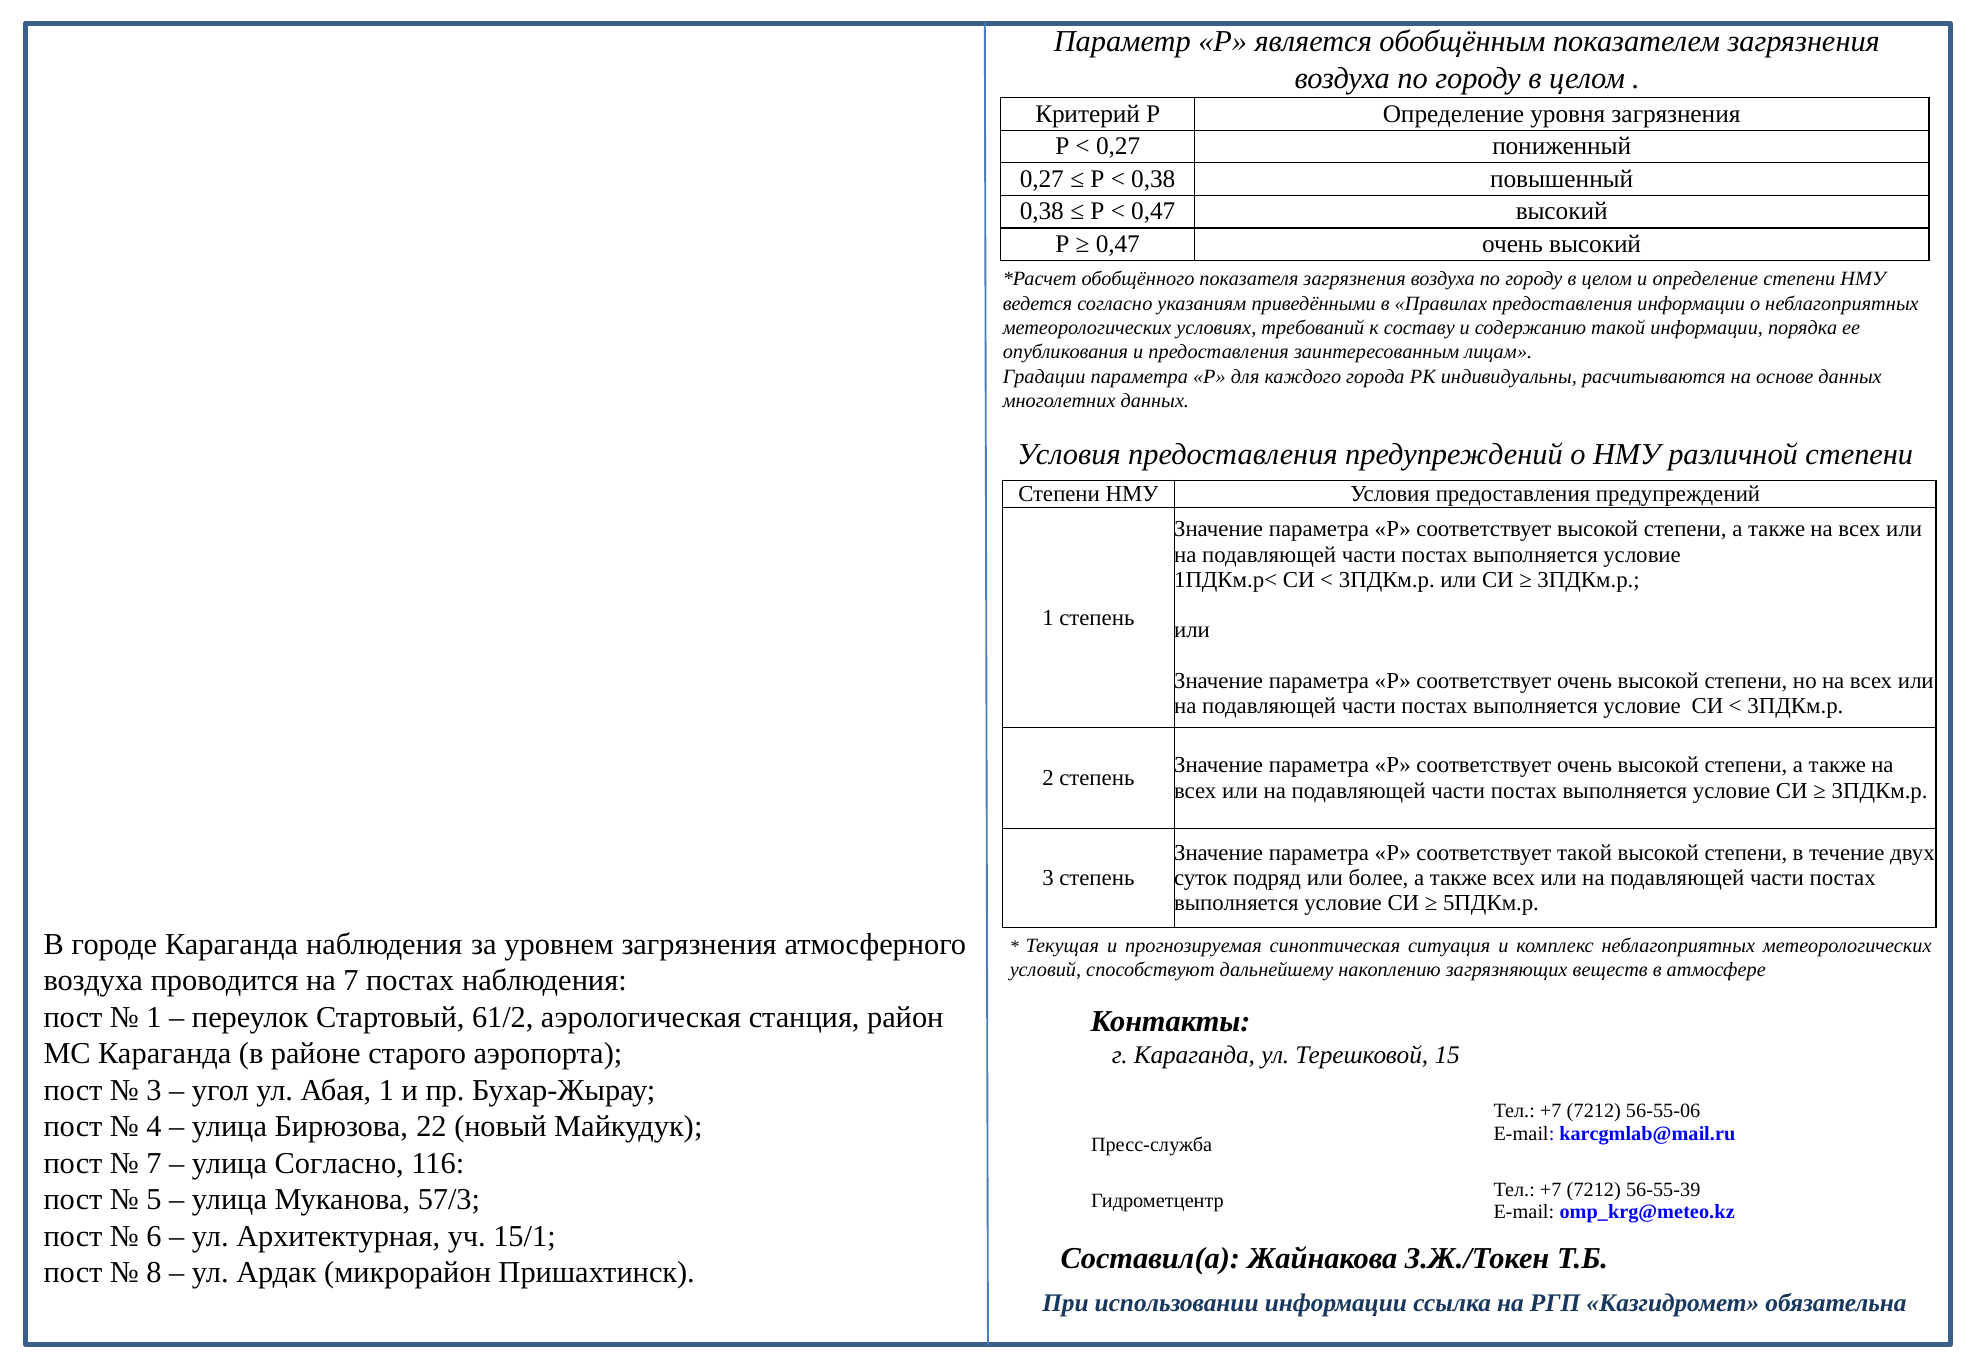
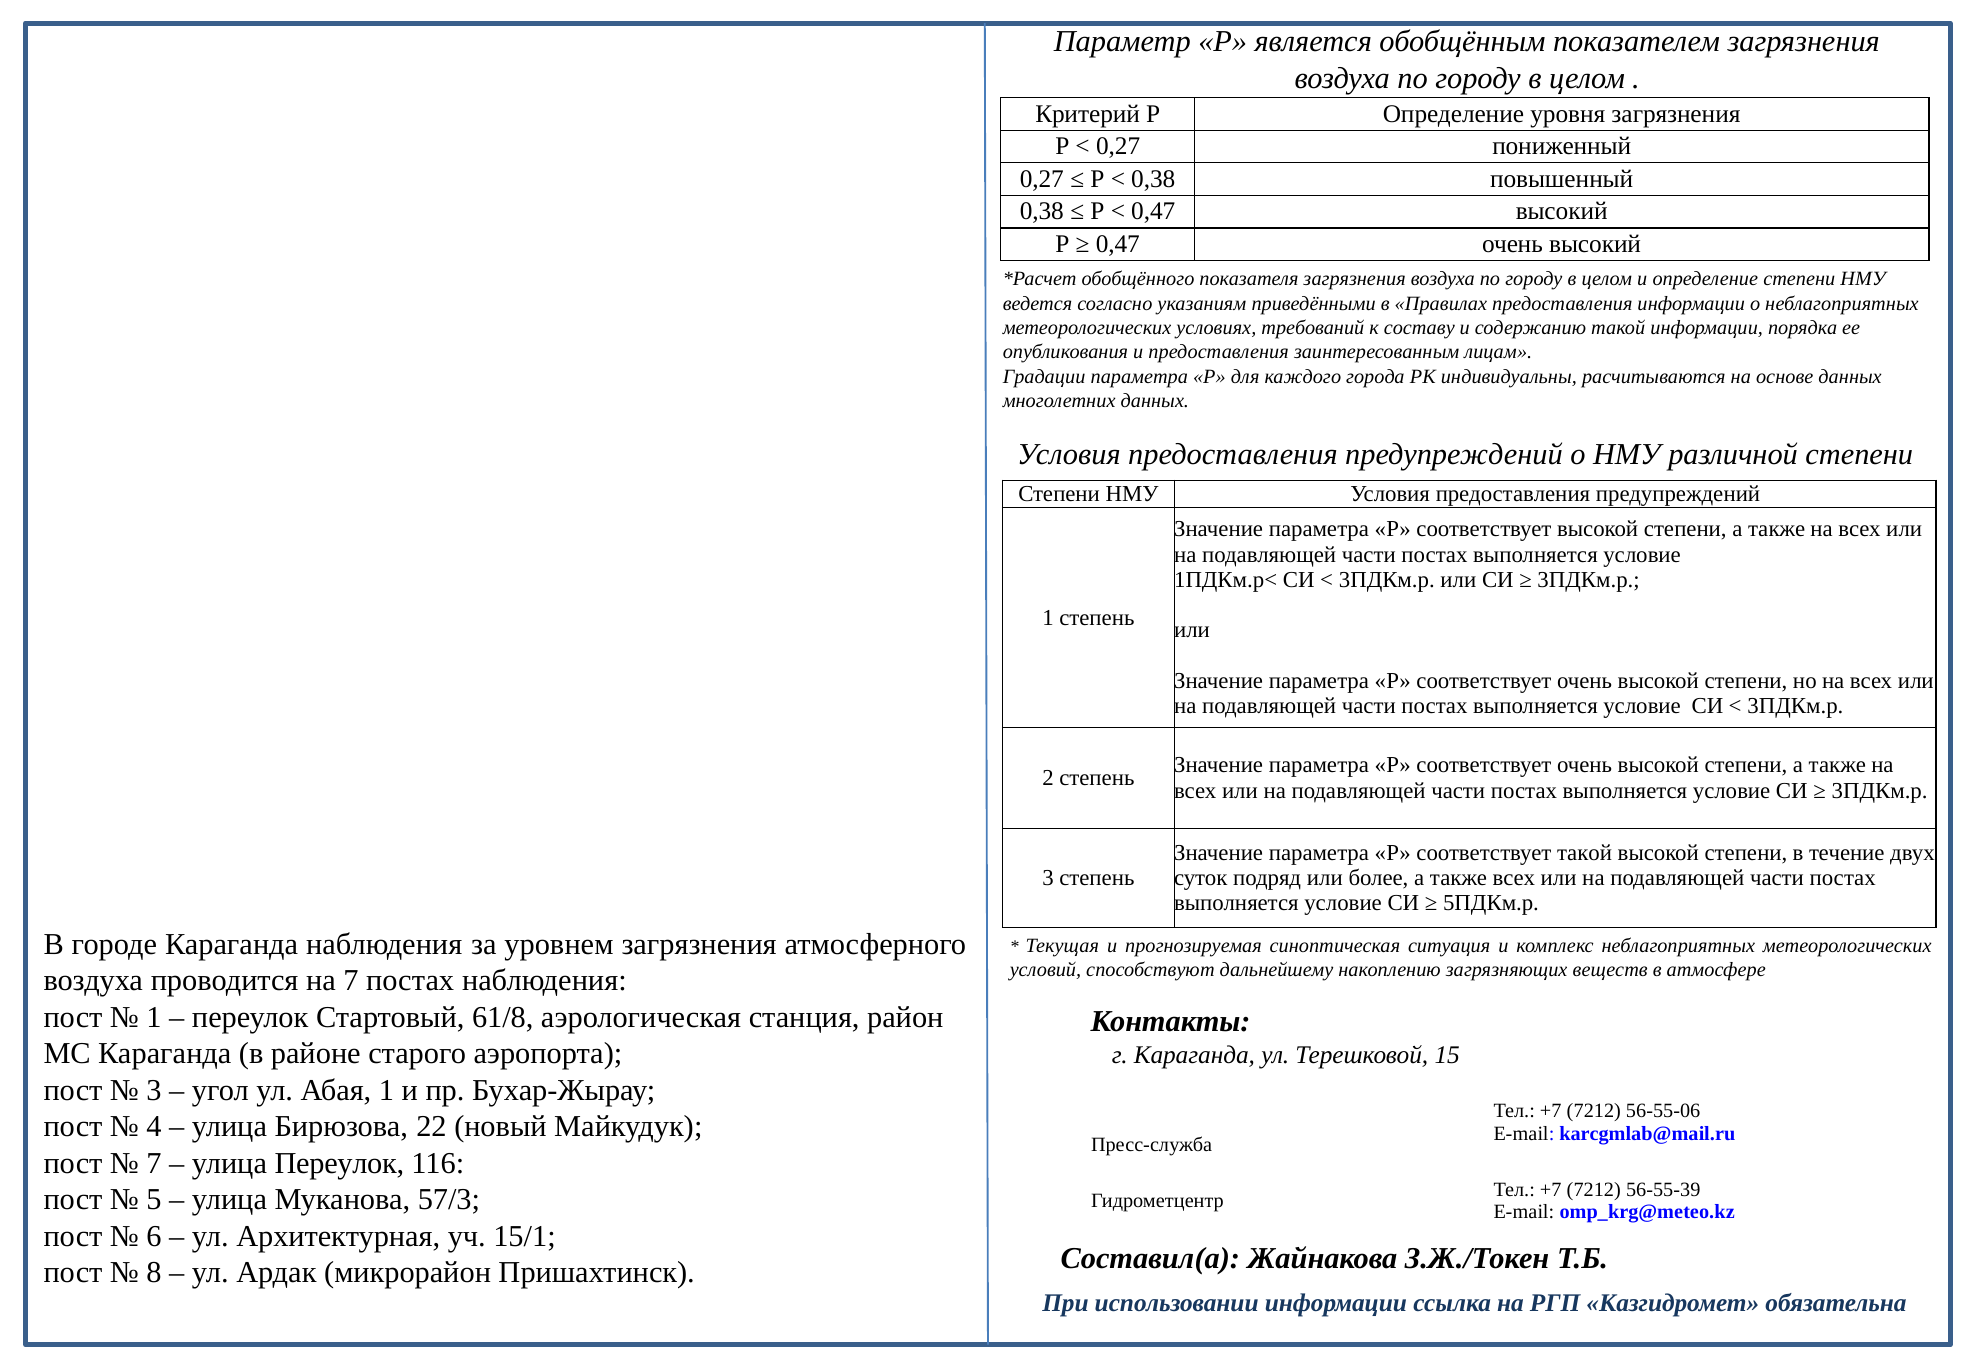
61/2: 61/2 -> 61/8 (503, 1017)
улица Согласно: Согласно -> Переулок (339, 1163)
